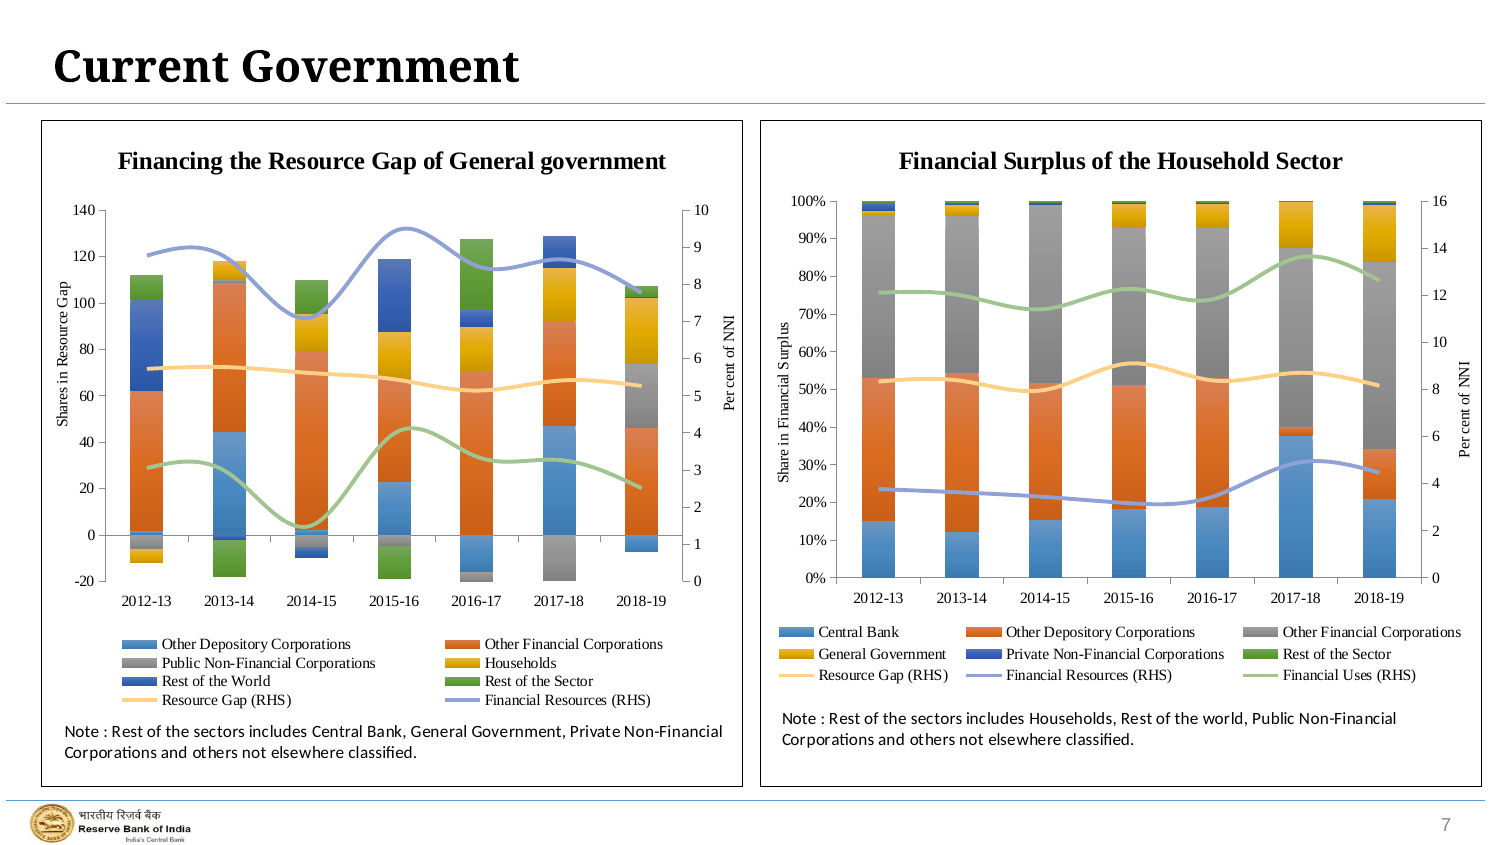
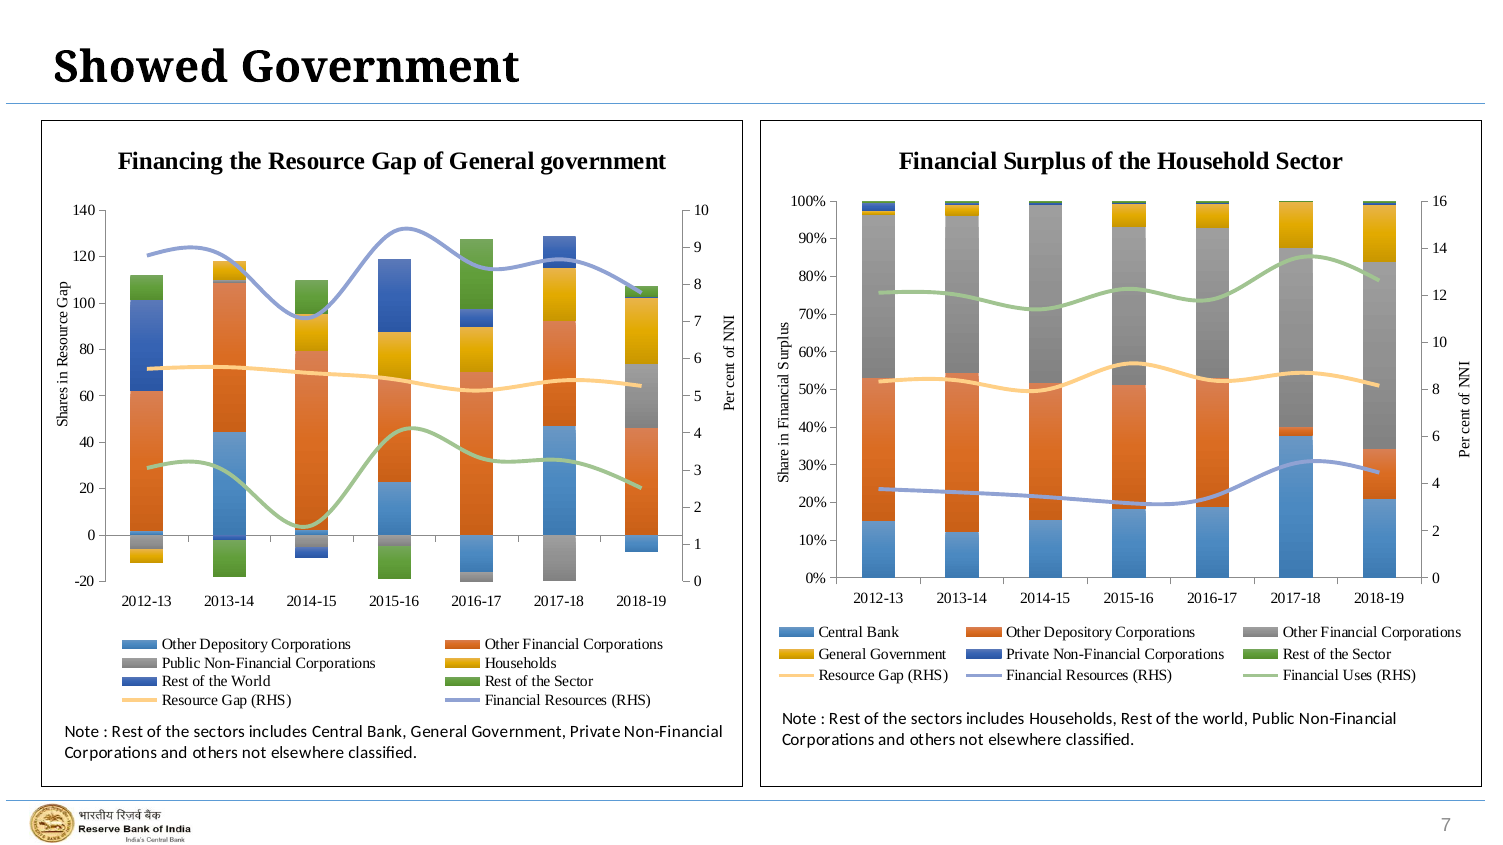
Current: Current -> Showed (141, 67)
